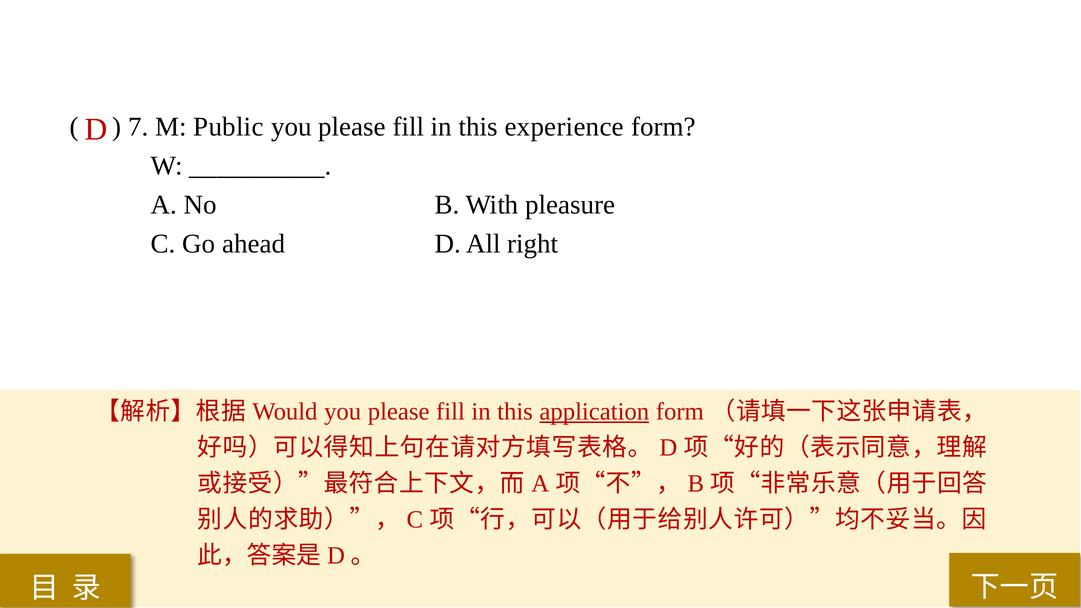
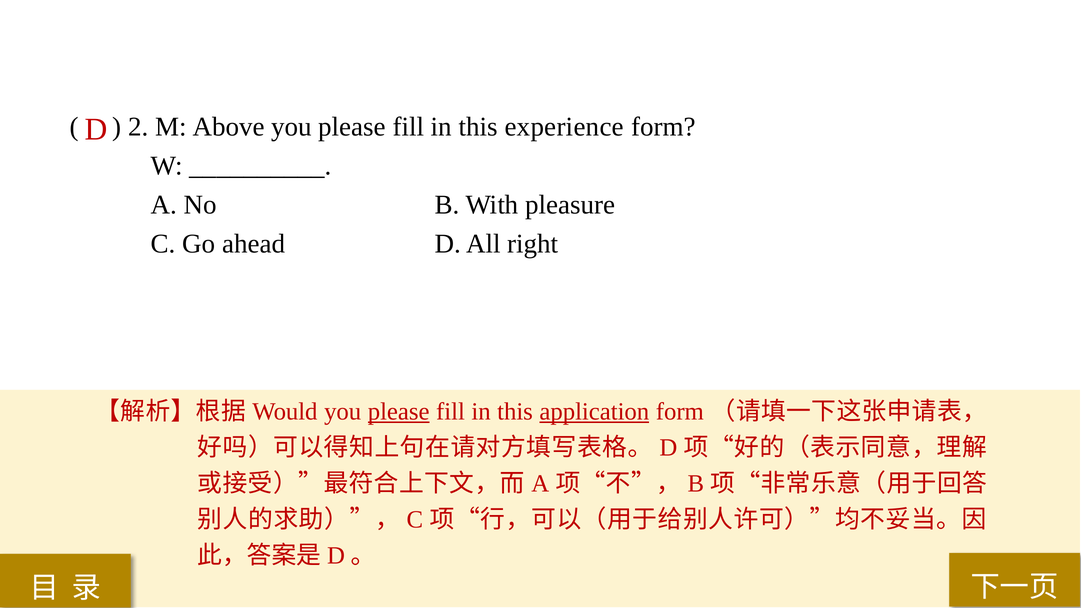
7: 7 -> 2 (138, 127)
Public: Public -> Above (229, 127)
please underline: none -> present (399, 412)
